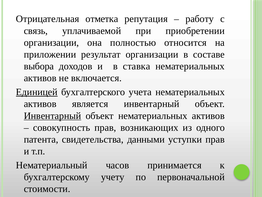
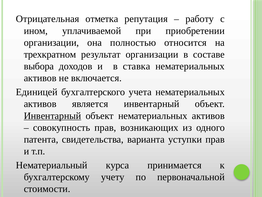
связь: связь -> ином (36, 31)
приложении: приложении -> трехкратном (50, 54)
Единицей underline: present -> none (37, 92)
данными: данными -> варианта (146, 139)
часов: часов -> курса (117, 165)
